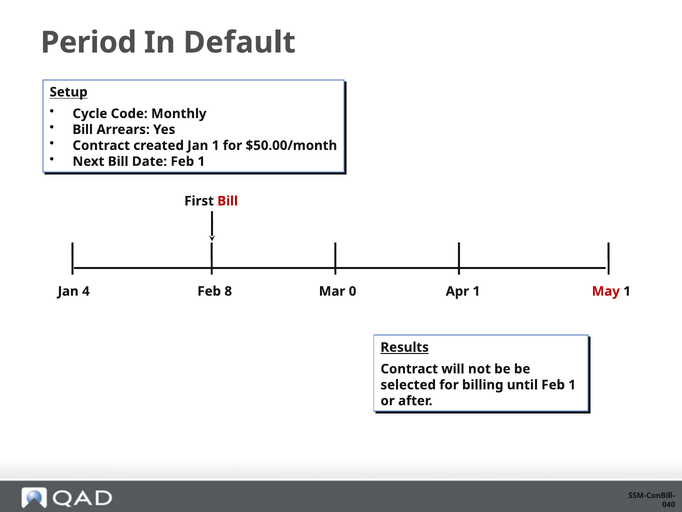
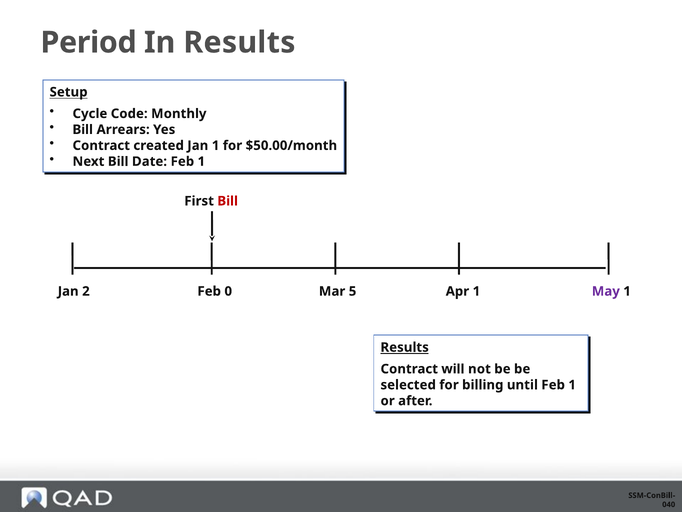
In Default: Default -> Results (239, 42)
4: 4 -> 2 (86, 291)
8: 8 -> 0 (228, 291)
0: 0 -> 5 (353, 291)
May colour: red -> purple (606, 291)
